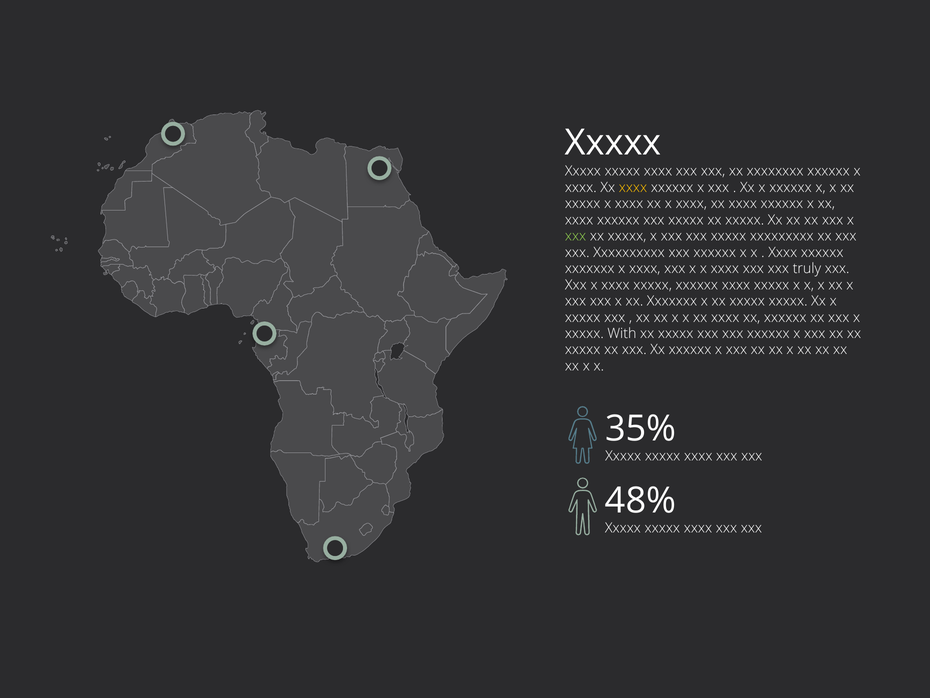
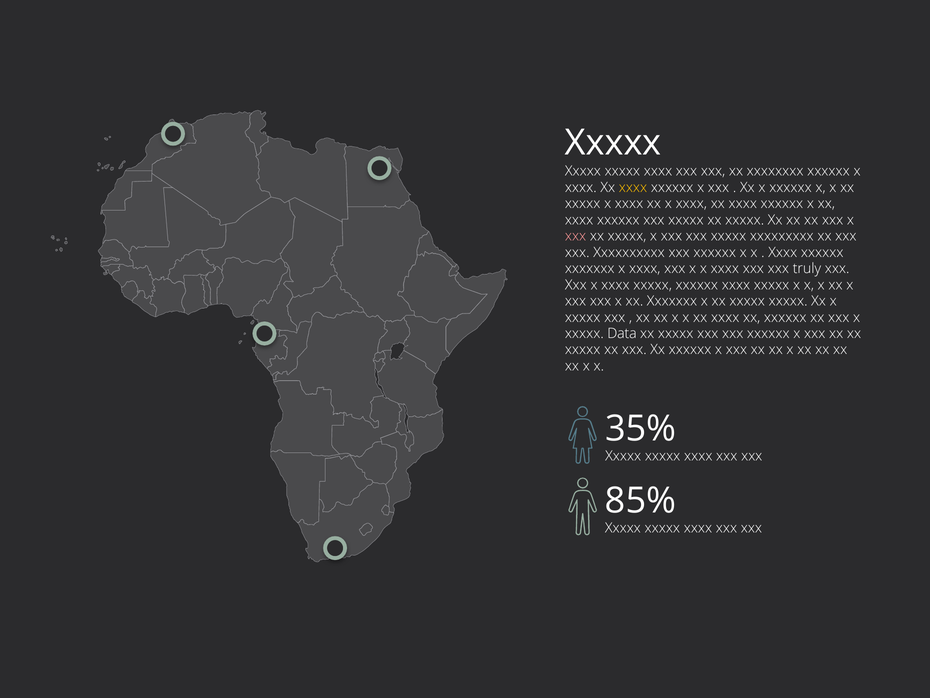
xxx colour: light green -> pink (576, 236)
With: With -> Data (622, 333)
48%: 48% -> 85% (641, 500)
